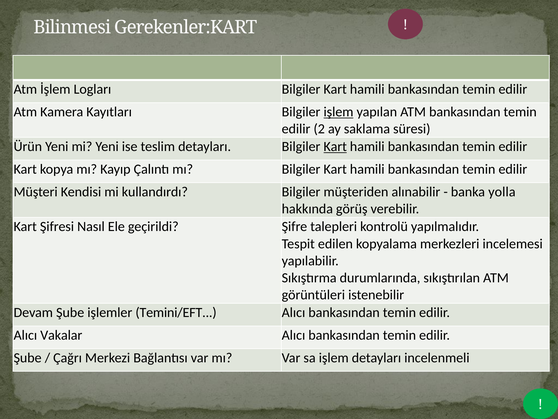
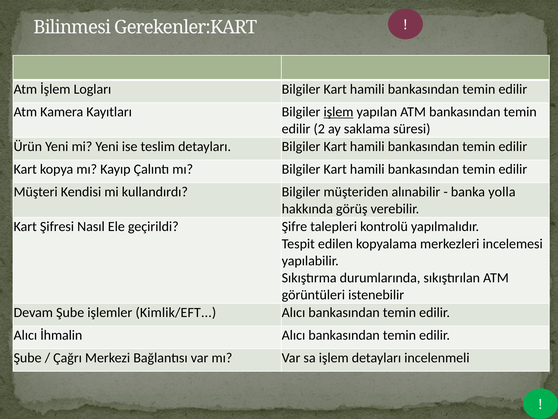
Kart underline: present -> none (335, 147)
Temini/EFT: Temini/EFT -> Kimlik/EFT (176, 312)
Vakalar: Vakalar -> İhmalin (61, 335)
